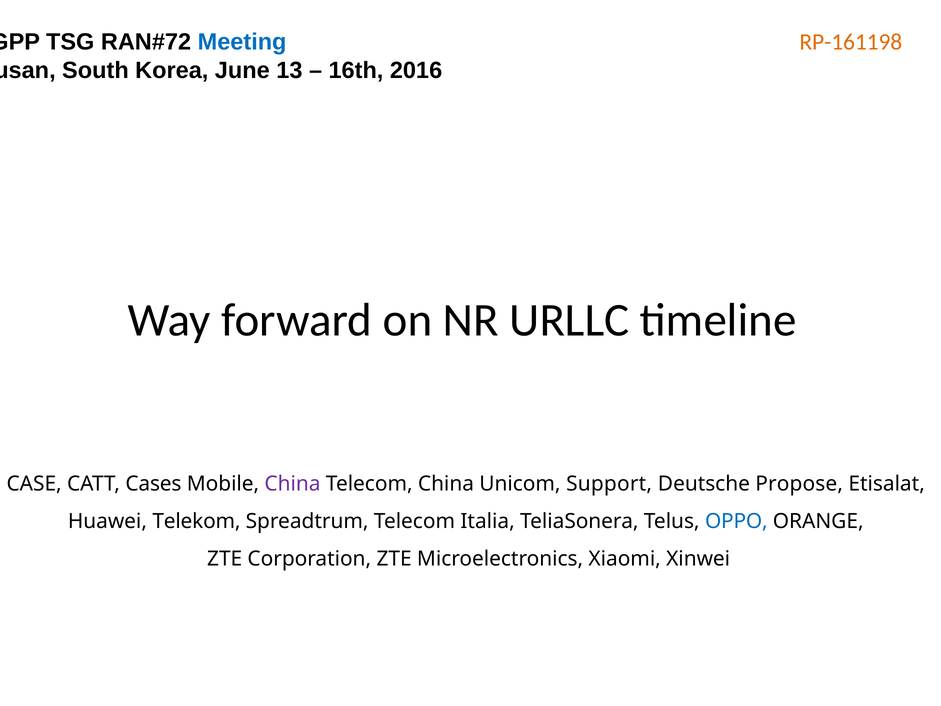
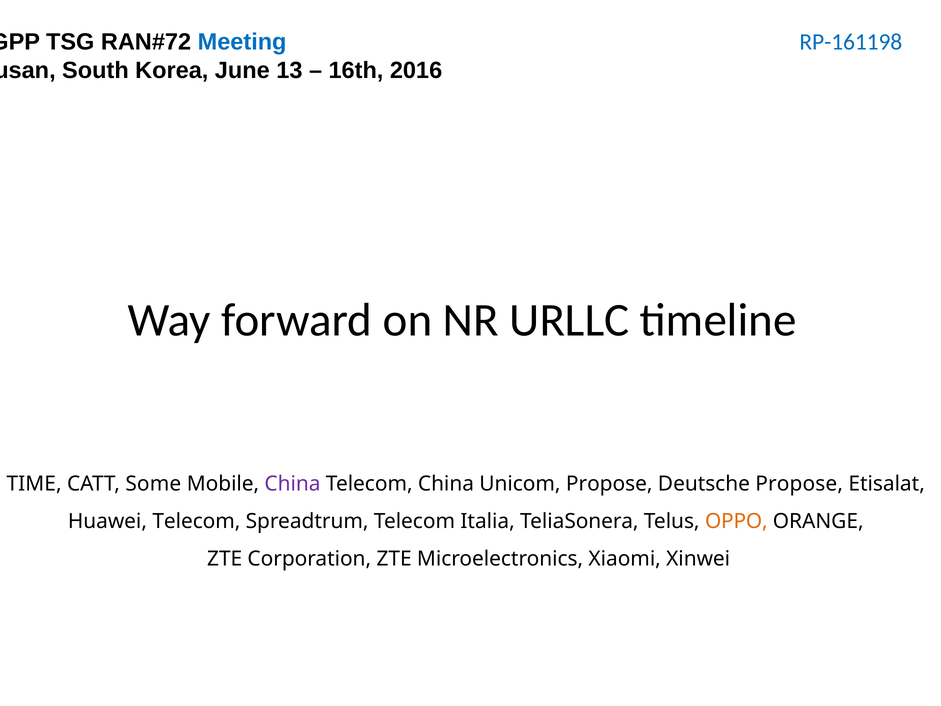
RP-161198 colour: orange -> blue (851, 42)
CASE: CASE -> TIME (34, 484)
Cases: Cases -> Some (153, 484)
Unicom Support: Support -> Propose (609, 484)
Huawei Telekom: Telekom -> Telecom (196, 521)
OPPO colour: blue -> orange (736, 521)
